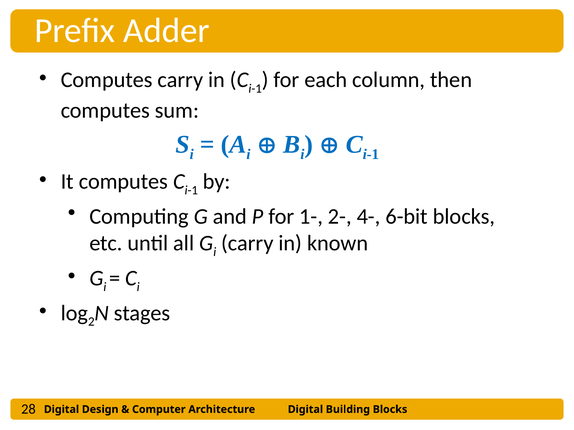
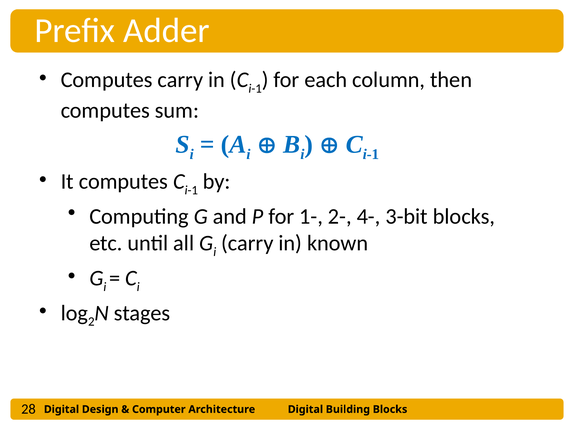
6-bit: 6-bit -> 3-bit (407, 217)
